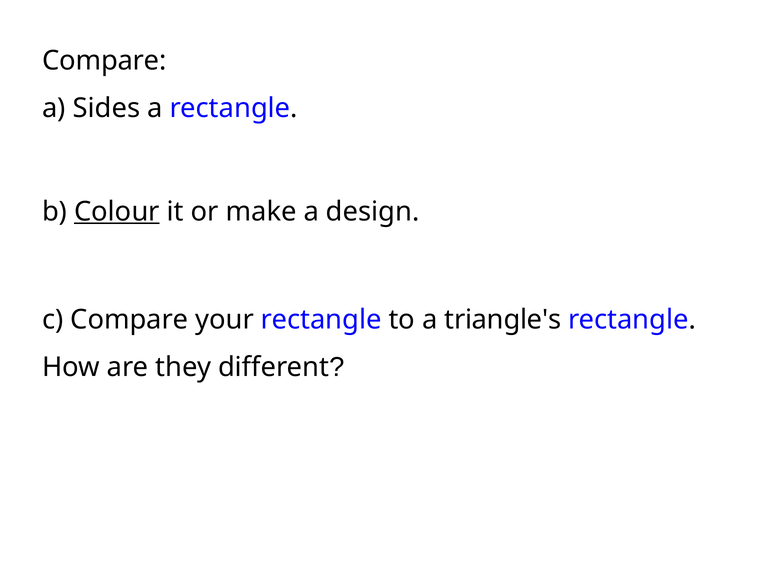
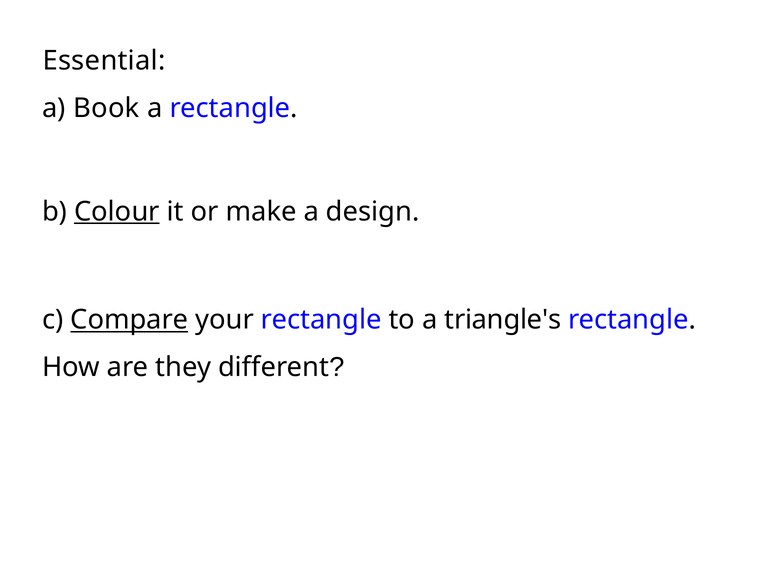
Compare: Compare -> Essential (104, 61)
Sides: Sides -> Book (106, 108)
Compare underline: none -> present (129, 320)
